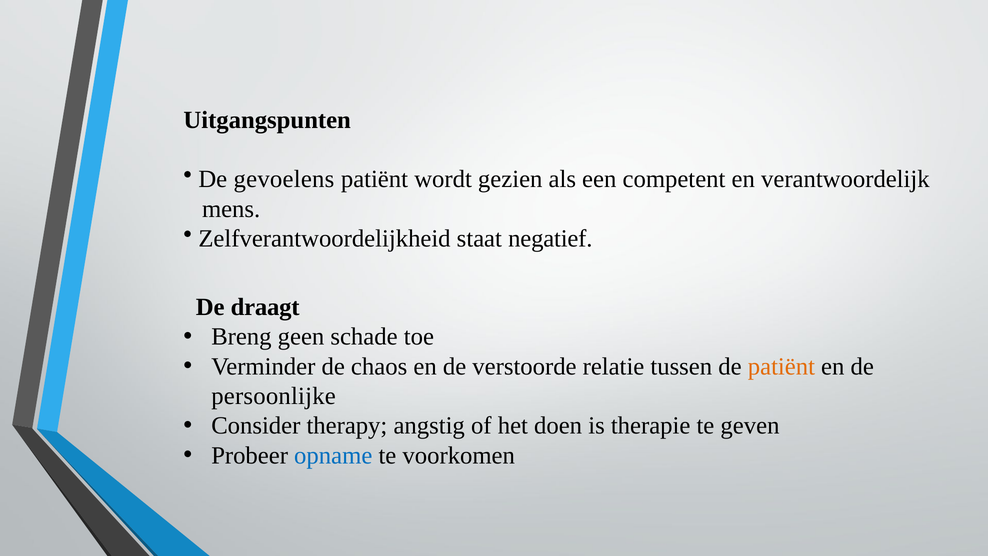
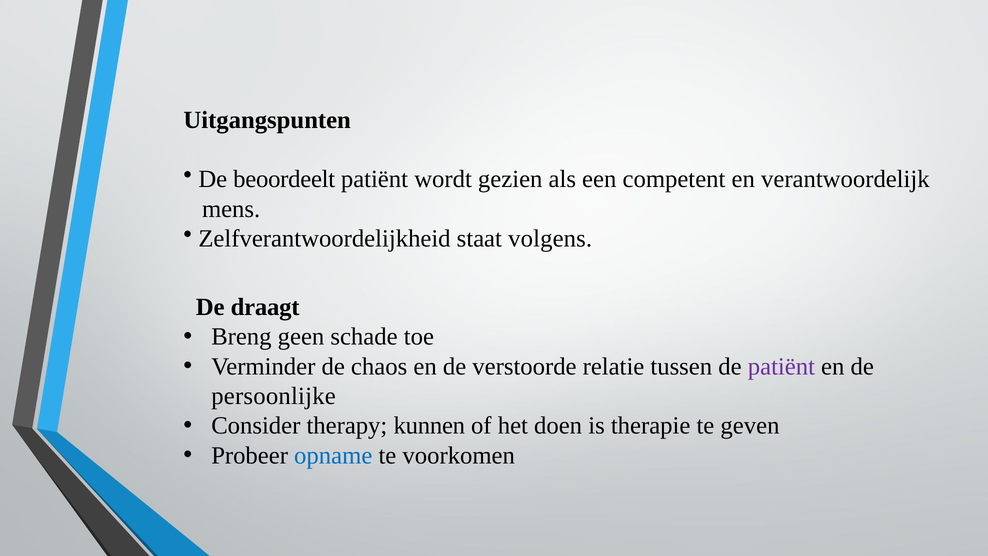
gevoelens: gevoelens -> beoordeelt (284, 179)
negatief: negatief -> volgens (550, 239)
patiënt colour: orange -> purple (781, 366)
angstig: angstig -> kunnen (429, 426)
